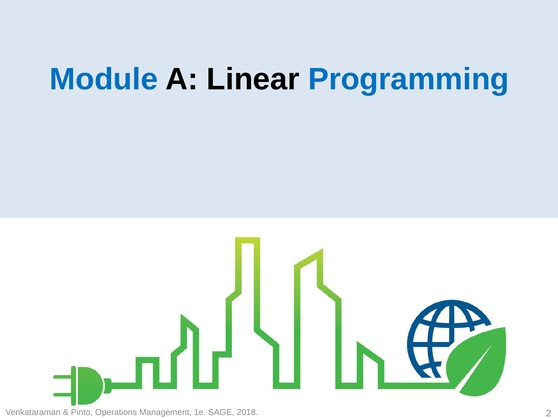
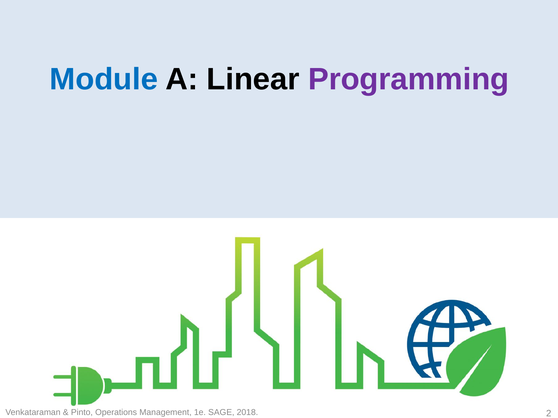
Programming colour: blue -> purple (409, 79)
